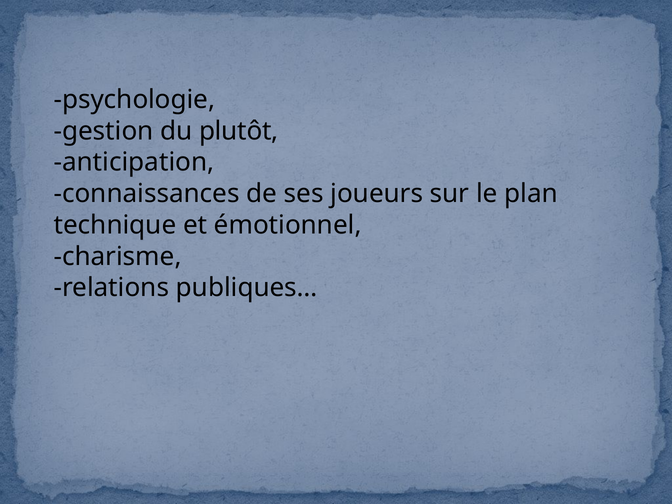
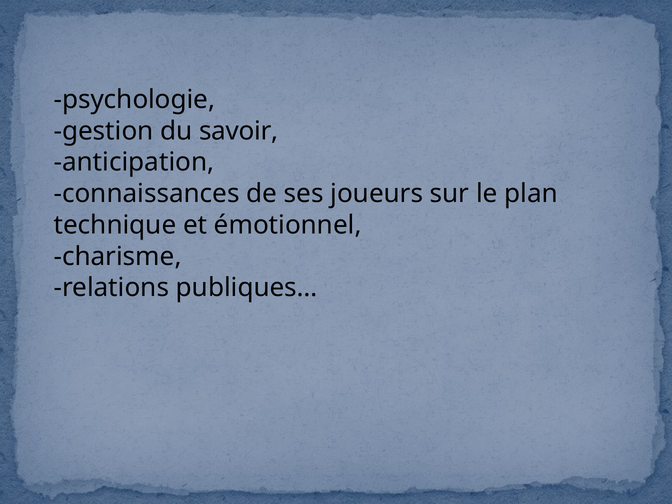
plutôt: plutôt -> savoir (239, 131)
